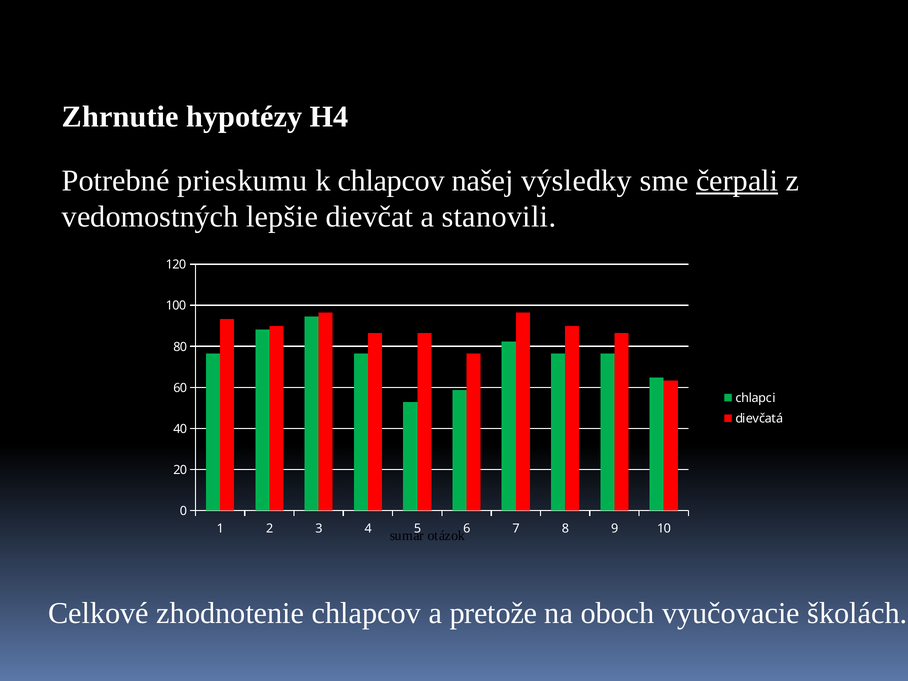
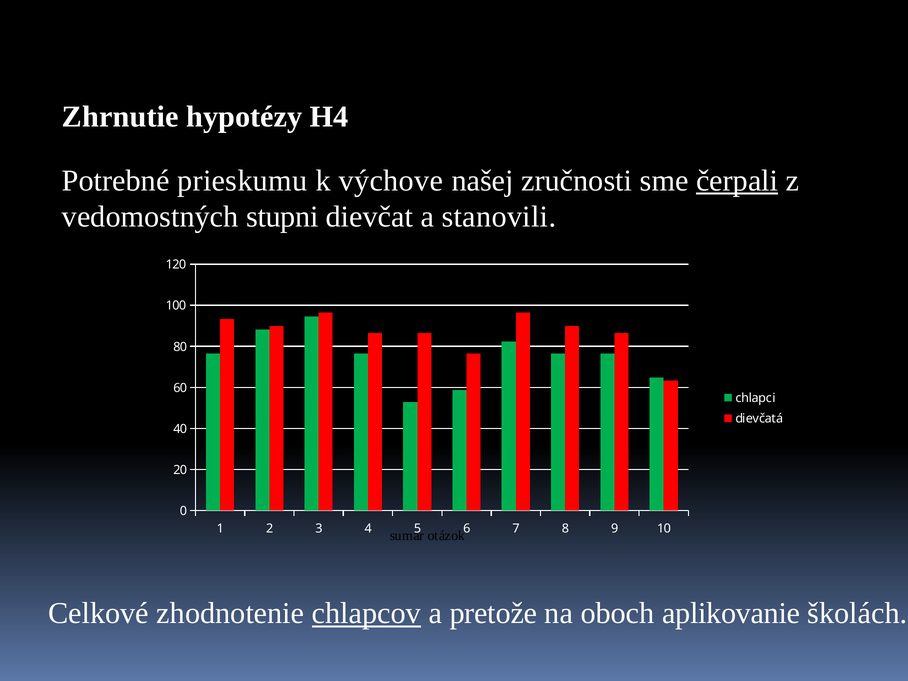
k chlapcov: chlapcov -> výchove (391, 181)
výsledky: výsledky -> zručnosti (577, 181)
lepšie: lepšie -> stupni (282, 217)
chlapcov underline: none -> present (366, 613)
vyučovacie: vyučovacie -> aplikovanie (731, 613)
